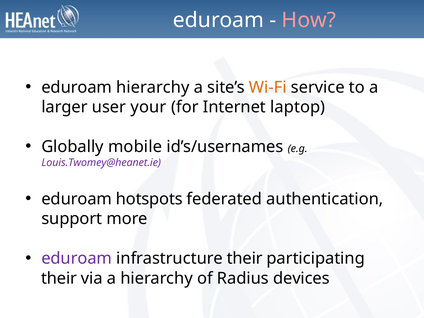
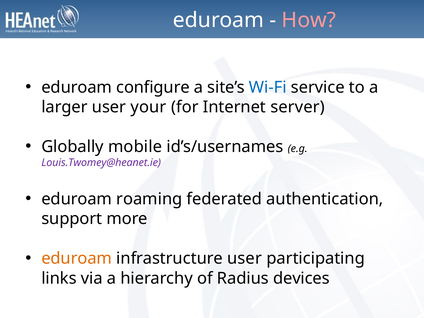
eduroam hierarchy: hierarchy -> configure (153, 87)
Wi-Fi colour: orange -> blue (268, 87)
laptop: laptop -> server (298, 107)
hotspots: hotspots -> roaming (149, 199)
eduroam colour: purple -> orange (77, 258)
infrastructure their: their -> user (245, 258)
their: their -> links (59, 278)
